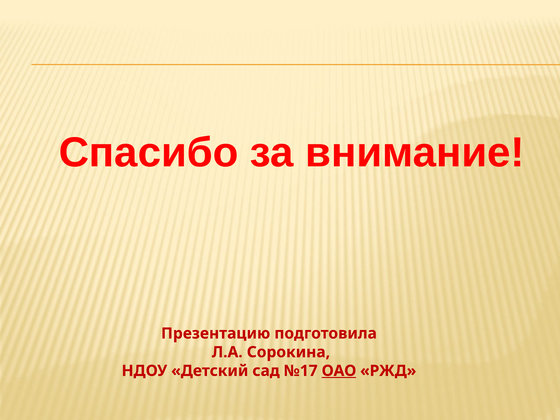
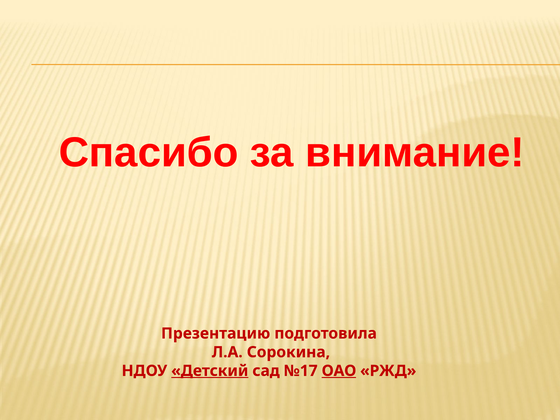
Детский underline: none -> present (210, 371)
